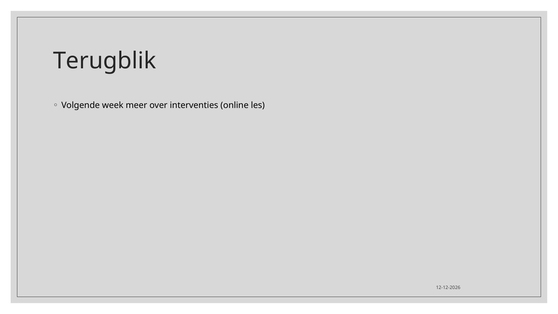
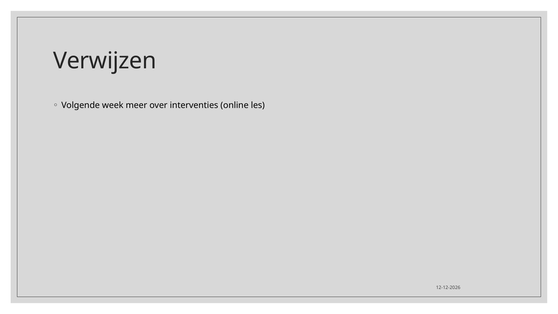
Terugblik: Terugblik -> Verwijzen (105, 61)
